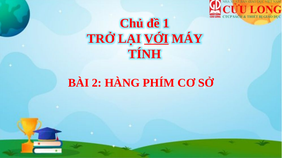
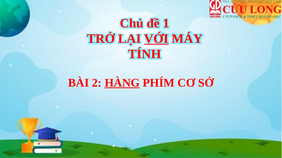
HÀNG underline: none -> present (122, 83)
